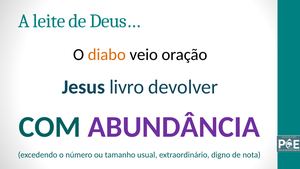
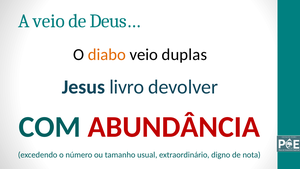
A leite: leite -> veio (49, 21)
oração: oração -> duplas (184, 54)
ABUNDÂNCIA colour: purple -> red (174, 127)
